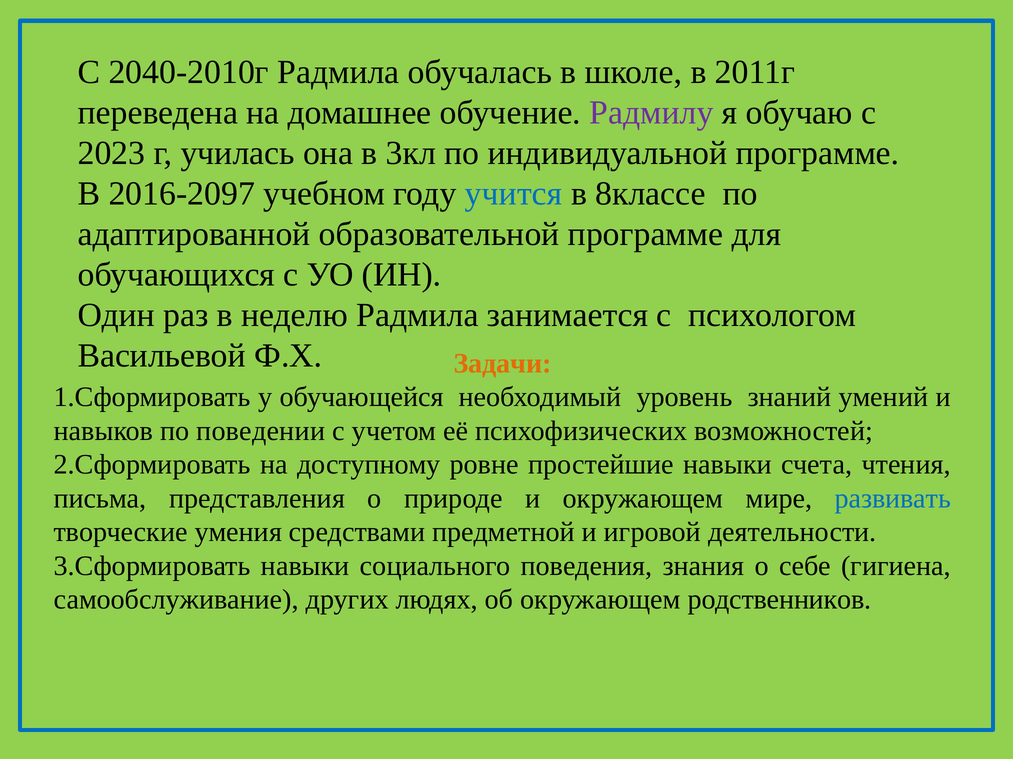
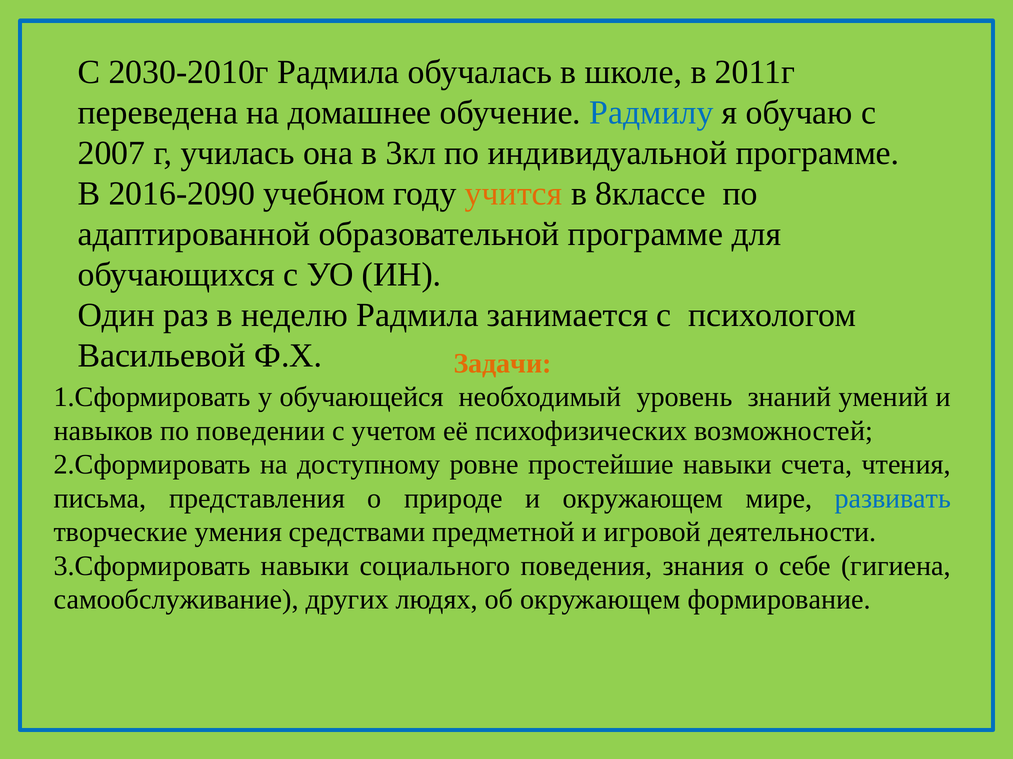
2040-2010г: 2040-2010г -> 2030-2010г (189, 72)
Радмилу colour: purple -> blue (651, 113)
2023: 2023 -> 2007 (111, 153)
2016-2097: 2016-2097 -> 2016-2090 (182, 194)
учится colour: blue -> orange (514, 194)
родственников: родственников -> формирование (779, 600)
